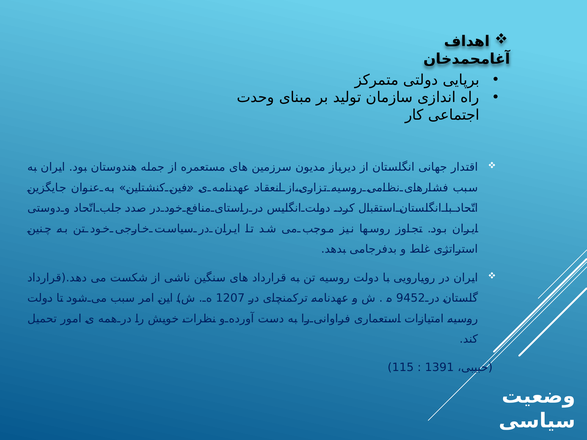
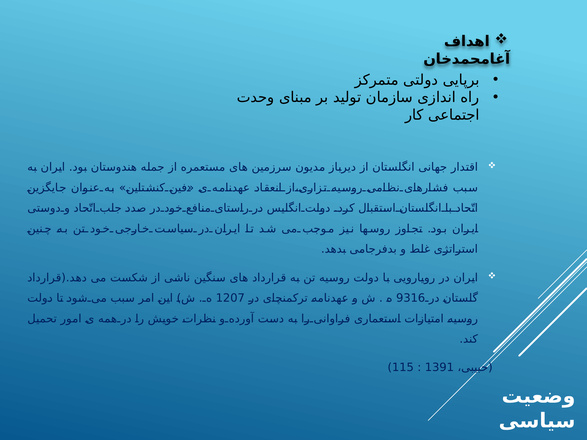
9452: 9452 -> 9316 (411, 298)
